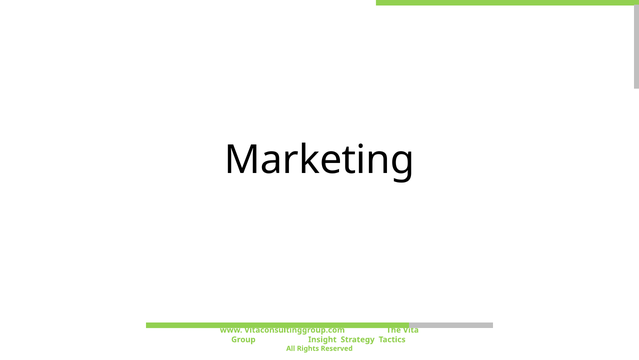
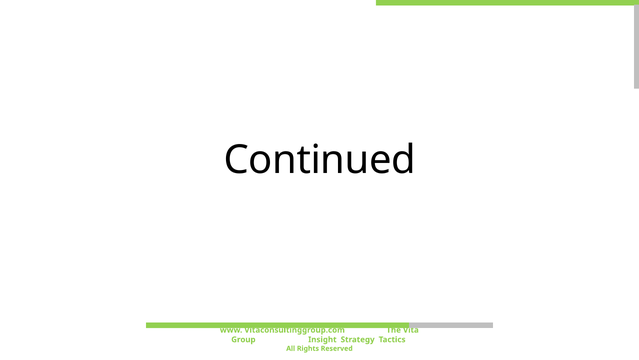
Marketing: Marketing -> Continued (320, 160)
